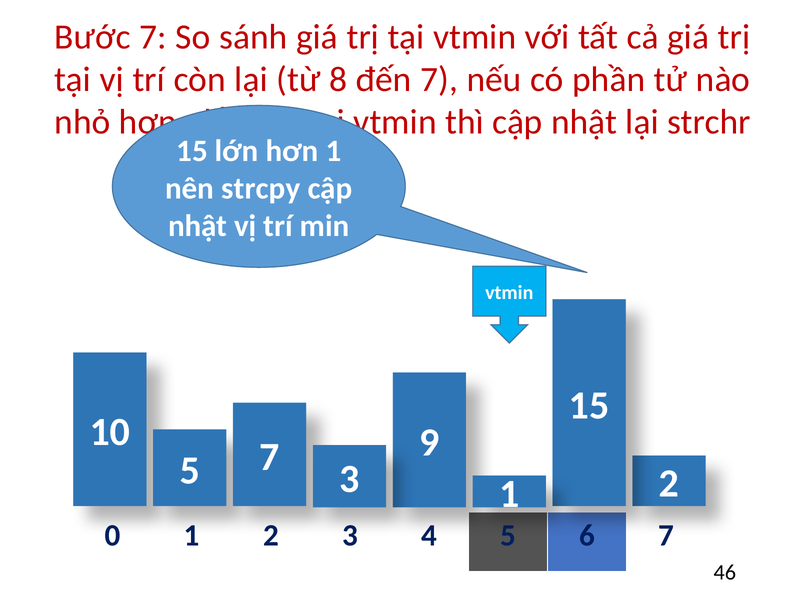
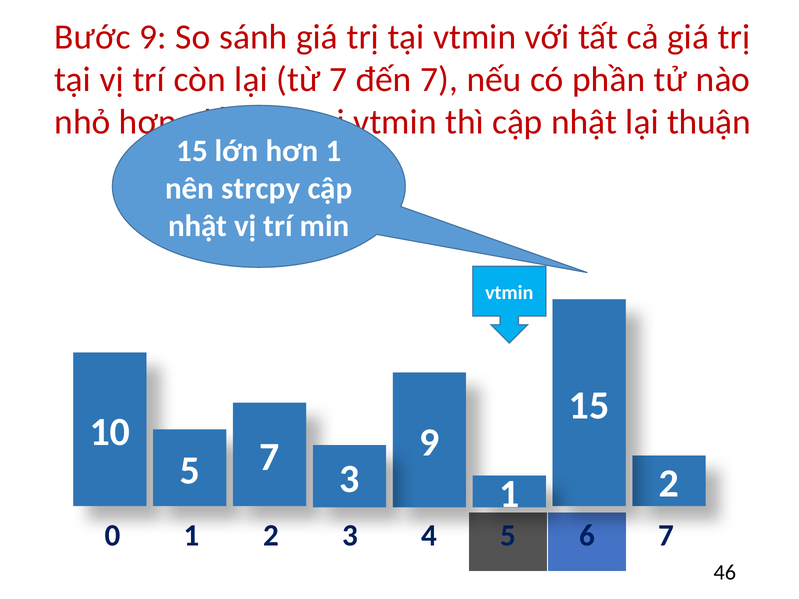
Bước 7: 7 -> 9 (153, 37)
từ 8: 8 -> 7 (338, 80)
strchr: strchr -> thuận (709, 122)
